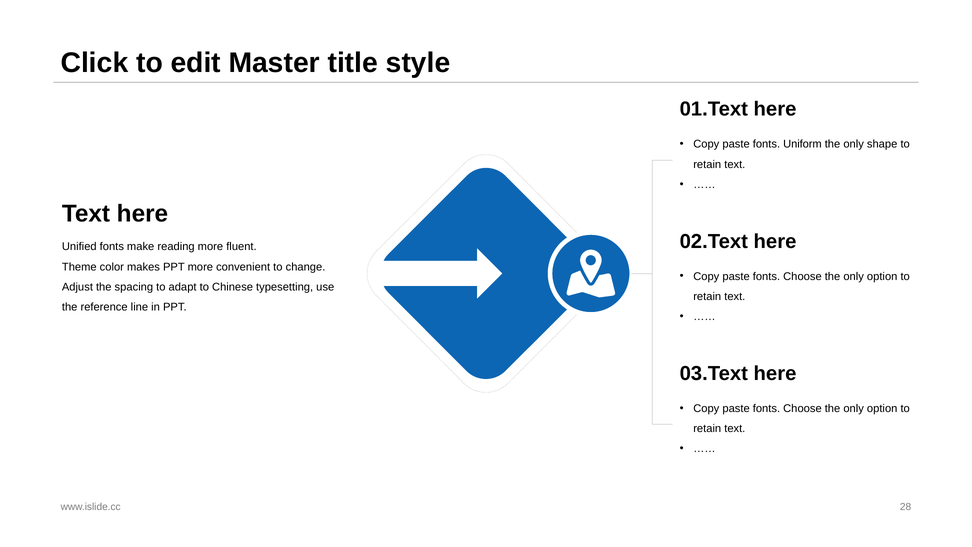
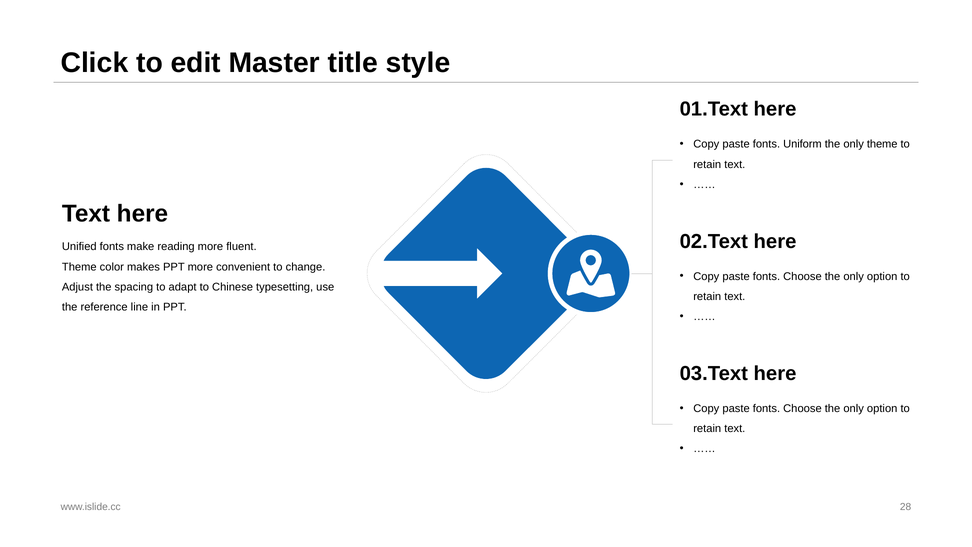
only shape: shape -> theme (882, 144)
